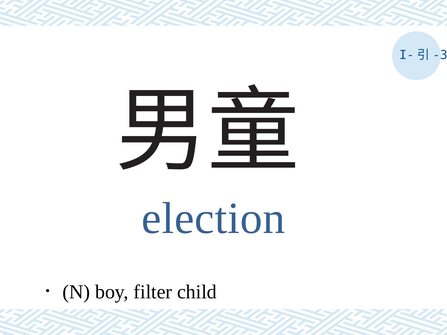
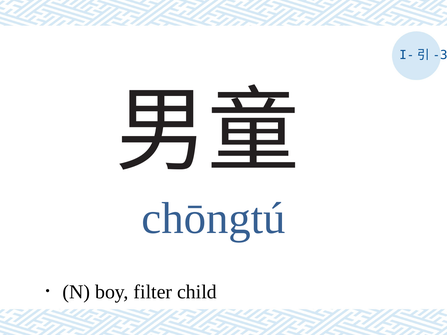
election: election -> chōngtú (214, 218)
